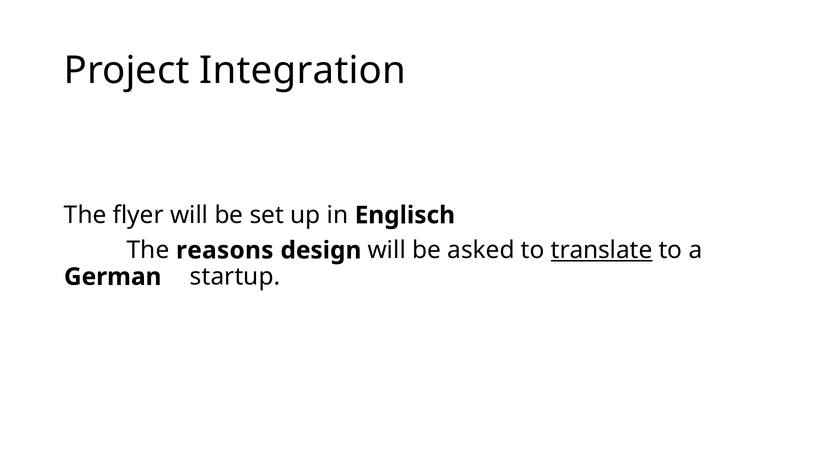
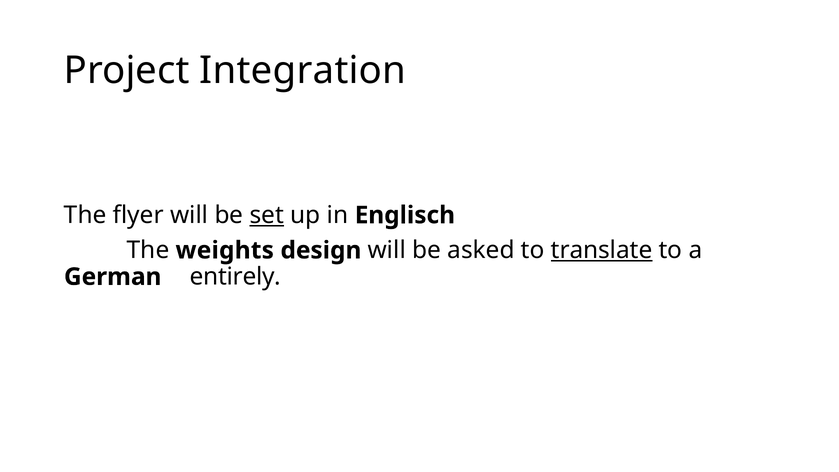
set underline: none -> present (267, 215)
reasons: reasons -> weights (225, 250)
startup: startup -> entirely (235, 277)
